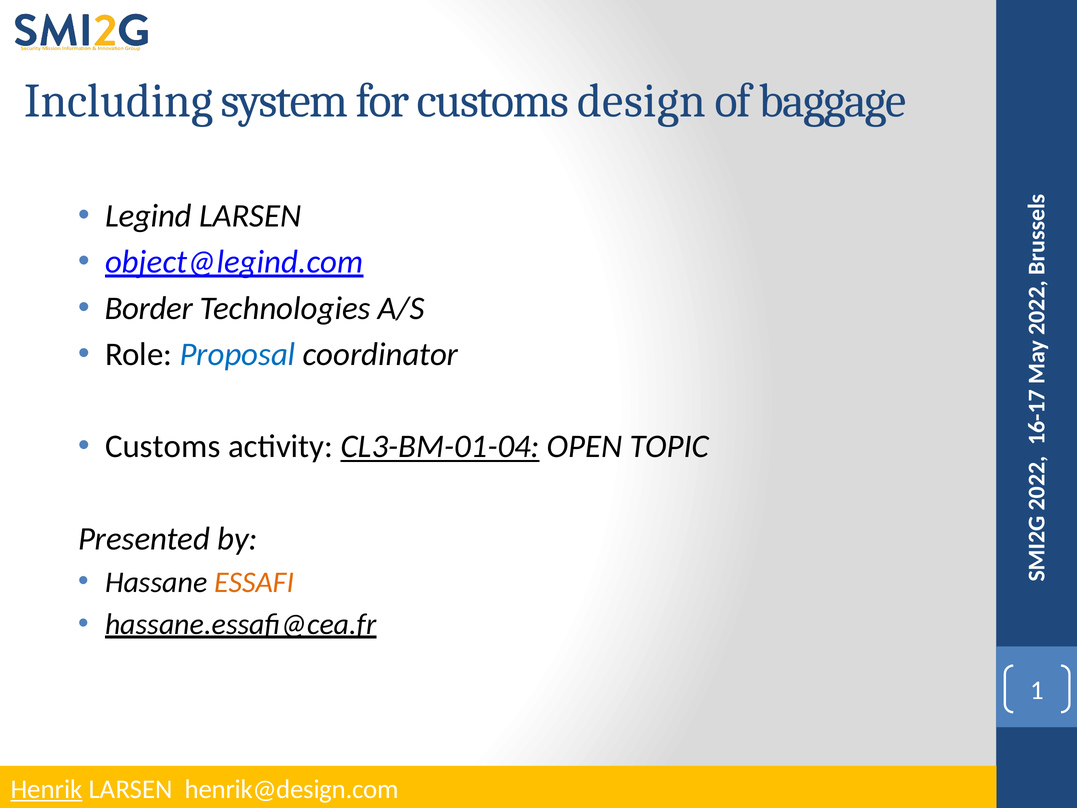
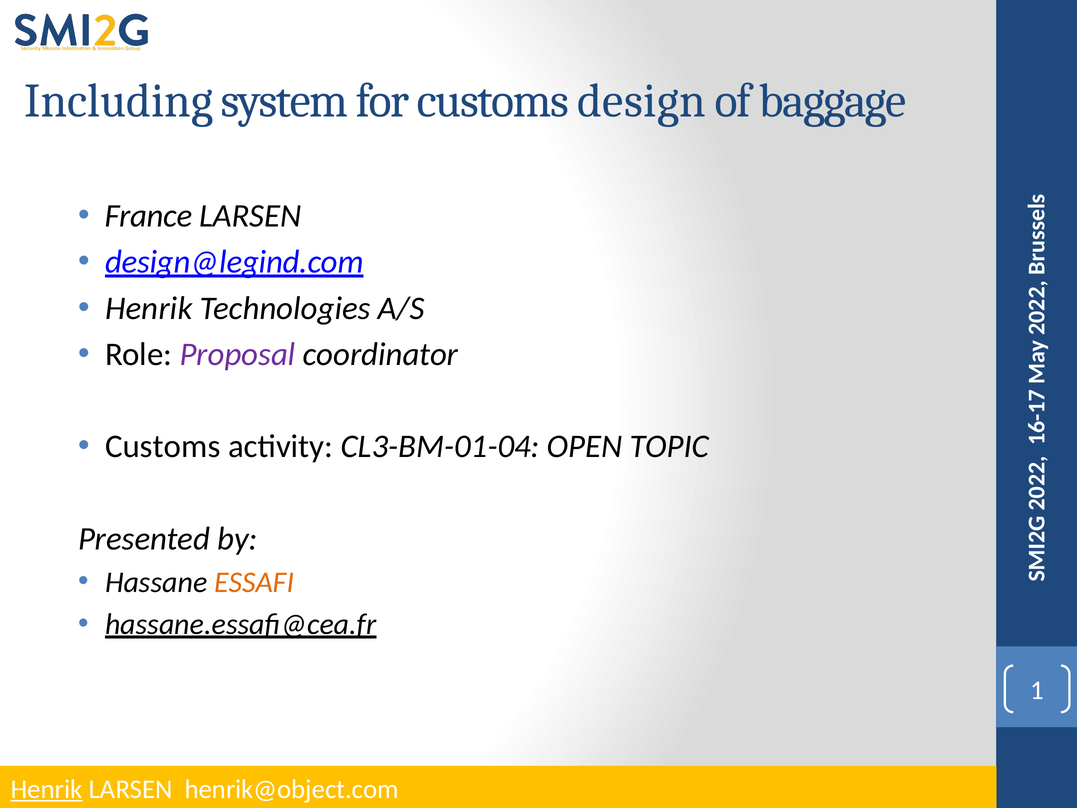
Legind: Legind -> France (149, 216)
object@legind.com: object@legind.com -> design@legind.com (234, 262)
Border: Border -> Henrik (149, 308)
Proposal colour: blue -> purple (238, 354)
CL3-BM-01-04 underline: present -> none (440, 446)
henrik@design.com: henrik@design.com -> henrik@object.com (292, 789)
